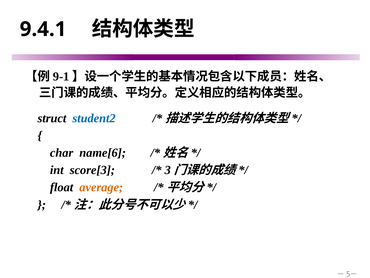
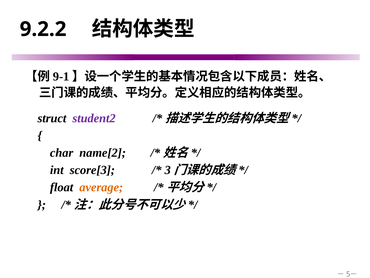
9.4.1: 9.4.1 -> 9.2.2 (43, 29)
student2 colour: blue -> purple (94, 118)
name[6: name[6 -> name[2 (103, 153)
